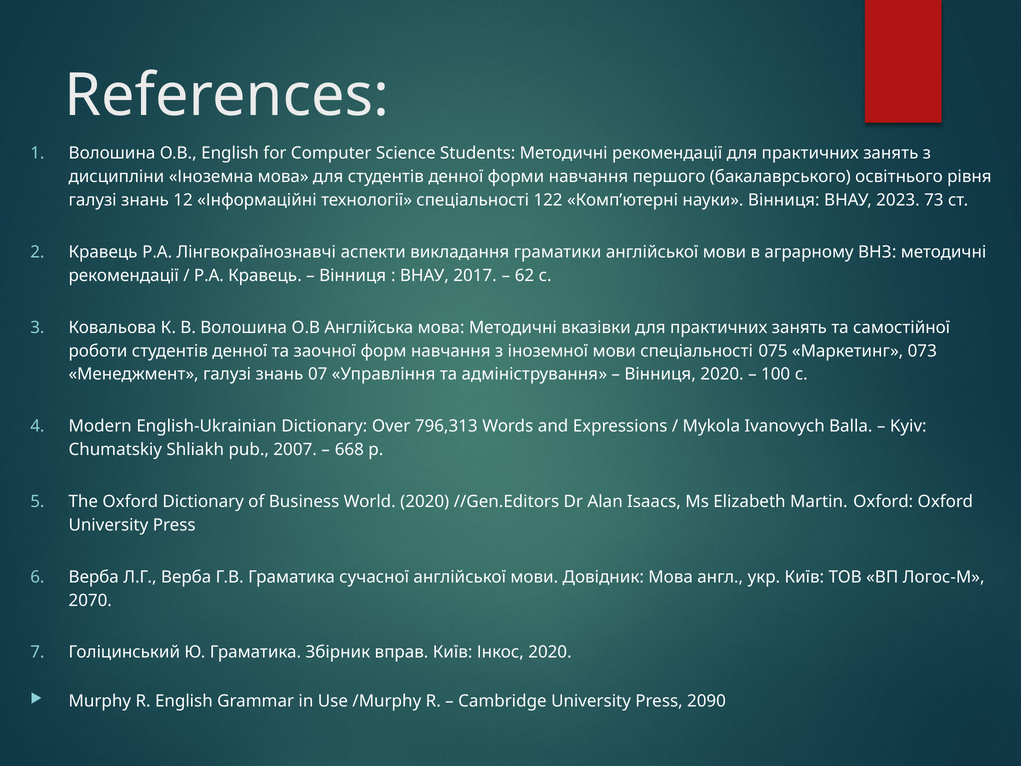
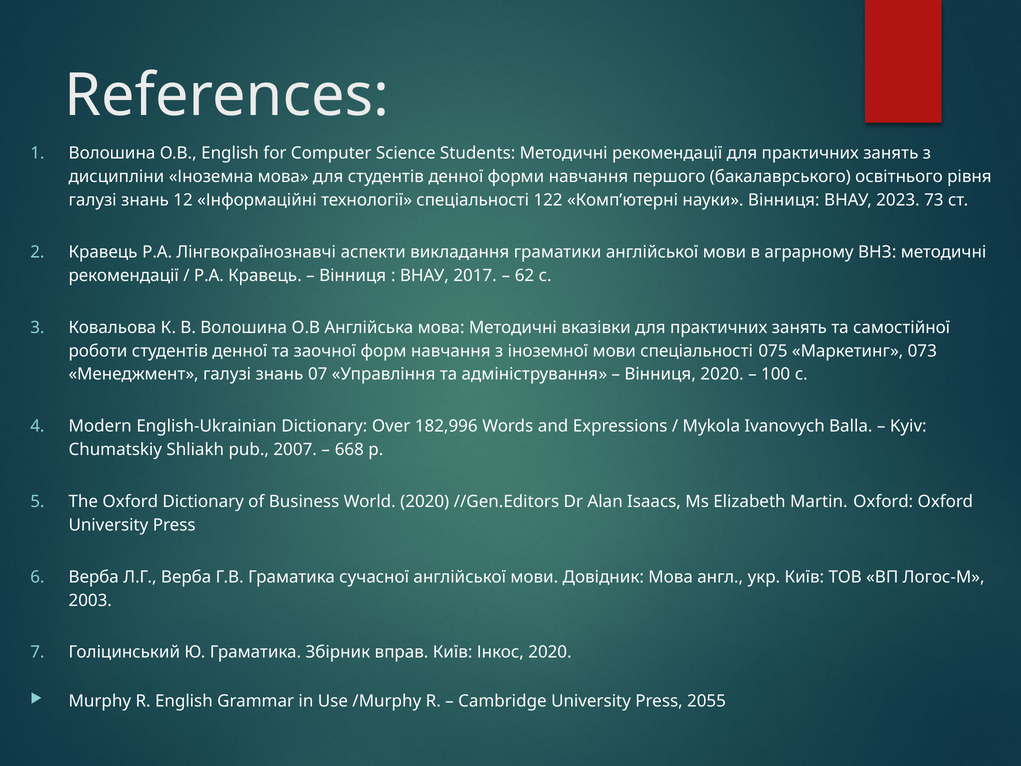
796,313: 796,313 -> 182,996 (446, 426)
2070: 2070 -> 2003 (90, 600)
2090: 2090 -> 2055 (706, 701)
